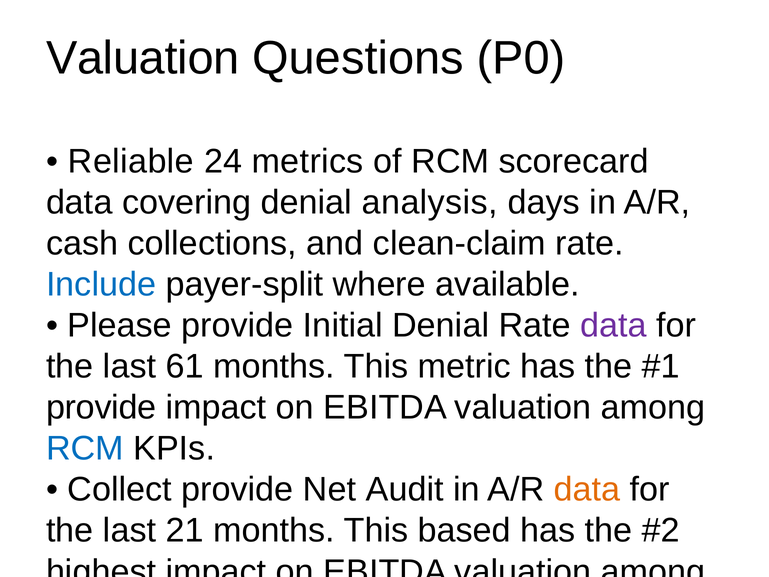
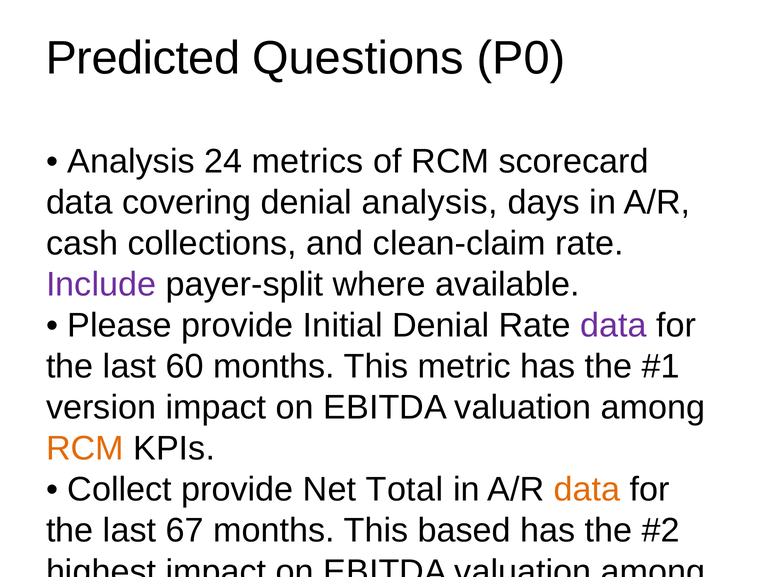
Valuation: Valuation -> Predicted (143, 58)
Reliable: Reliable -> Analysis (131, 161)
Include colour: blue -> purple (101, 284)
61: 61 -> 60 (185, 366)
provide: provide -> version (101, 407)
RCM colour: blue -> orange (85, 448)
Audit: Audit -> Total (404, 489)
21: 21 -> 67 (185, 530)
